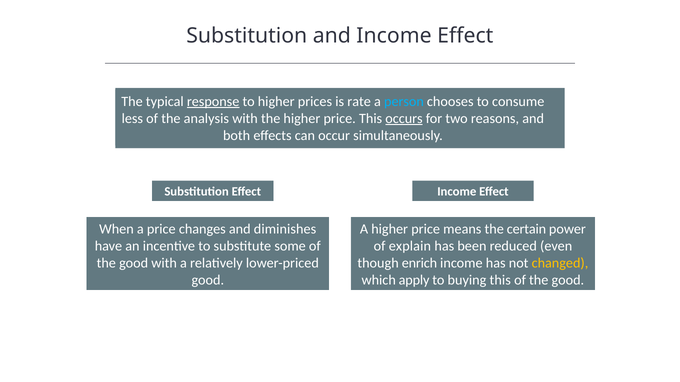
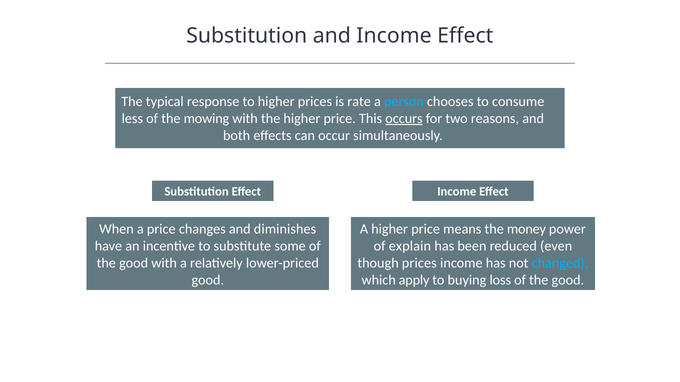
response underline: present -> none (213, 102)
analysis: analysis -> mowing (206, 119)
certain: certain -> money (526, 229)
though enrich: enrich -> prices (419, 263)
changed colour: yellow -> light blue (560, 263)
buying this: this -> loss (500, 280)
